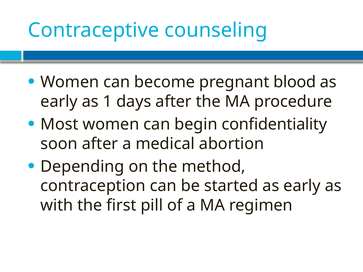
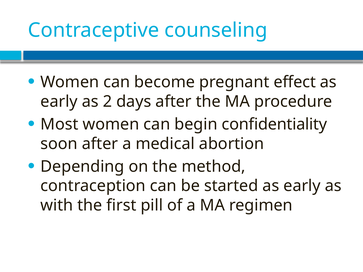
blood: blood -> effect (295, 82)
1: 1 -> 2 (107, 102)
